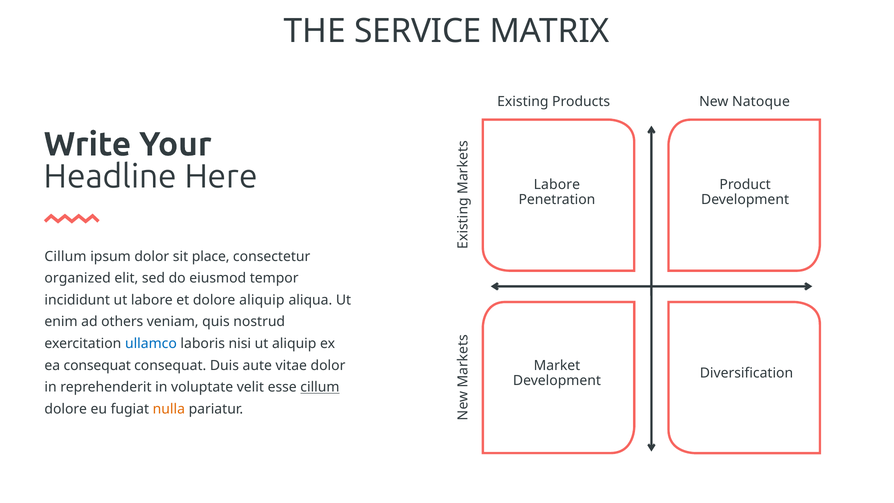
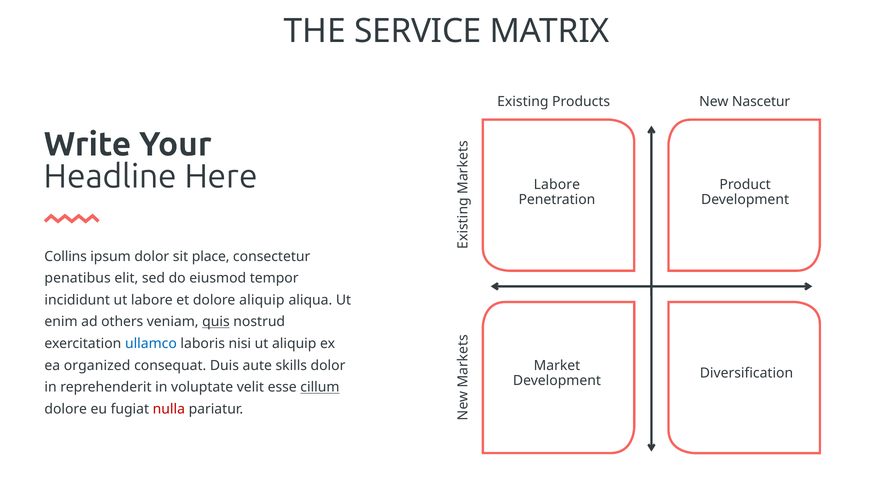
Natoque: Natoque -> Nascetur (761, 102)
Cillum: Cillum -> Collins (66, 256)
organized: organized -> penatibus (78, 278)
quis underline: none -> present (216, 322)
ea consequat: consequat -> organized (97, 365)
vitae: vitae -> skills (291, 365)
nulla colour: orange -> red (169, 409)
